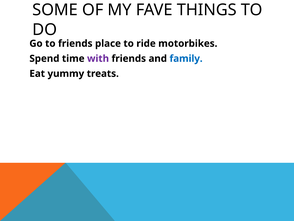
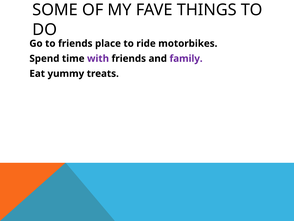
family colour: blue -> purple (186, 58)
